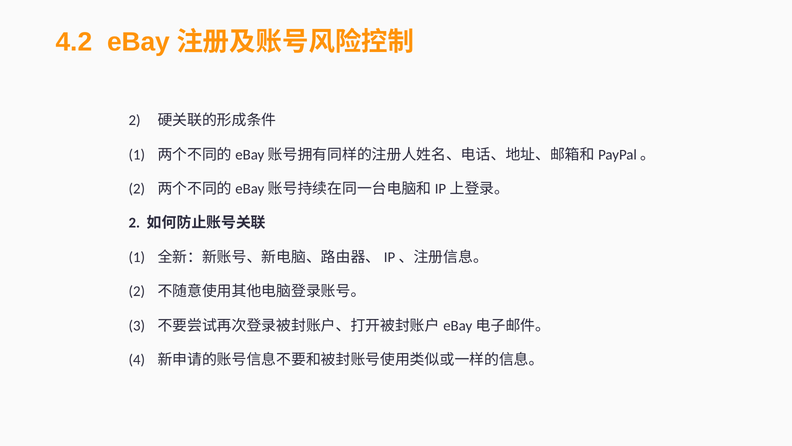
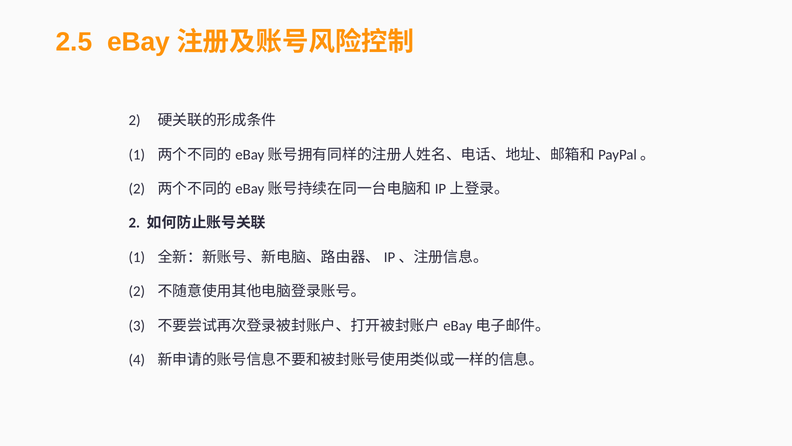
4.2: 4.2 -> 2.5 (74, 42)
